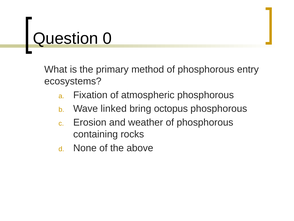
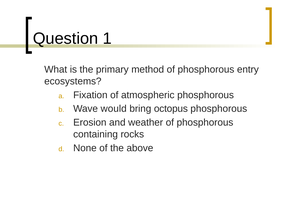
0: 0 -> 1 (107, 38)
linked: linked -> would (114, 108)
